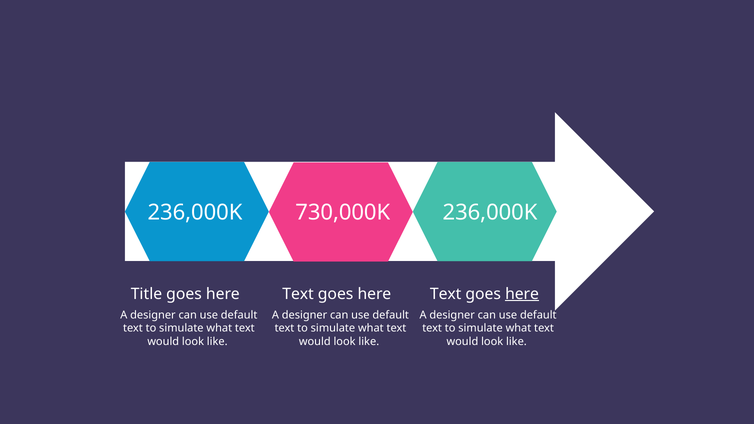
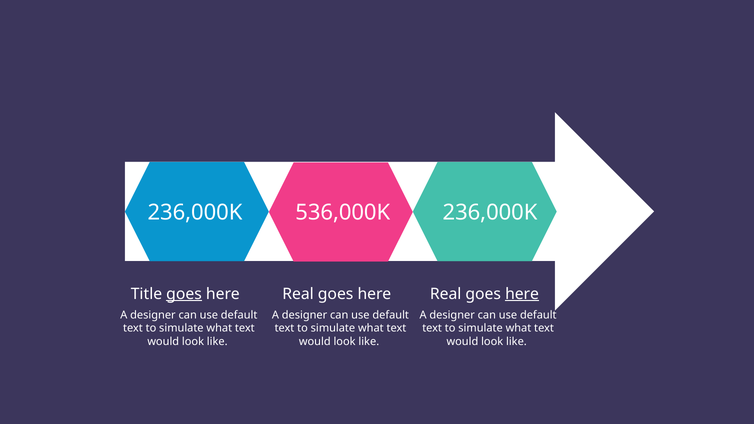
730,000K: 730,000K -> 536,000K (343, 213)
goes underline: none -> present (184, 294)
Text: Text -> Real (298, 294)
Text: Text -> Real (446, 294)
